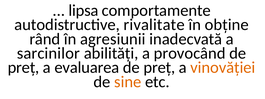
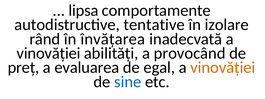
rivalitate: rivalitate -> tentative (154, 25)
obține: obține -> izolare (227, 25)
agresiunii: agresiunii -> învățarea (113, 39)
sarcinilor: sarcinilor -> vinovăției (49, 53)
preț: preț -> egal (159, 68)
sine colour: orange -> blue (128, 82)
